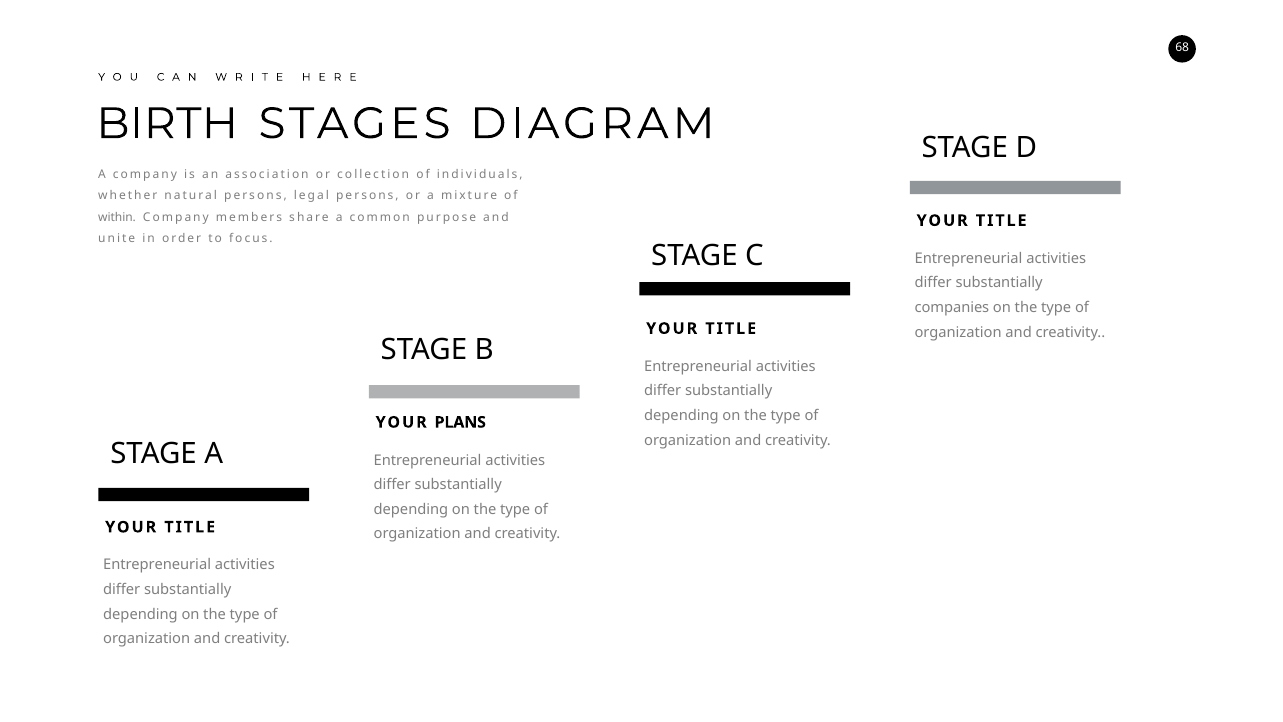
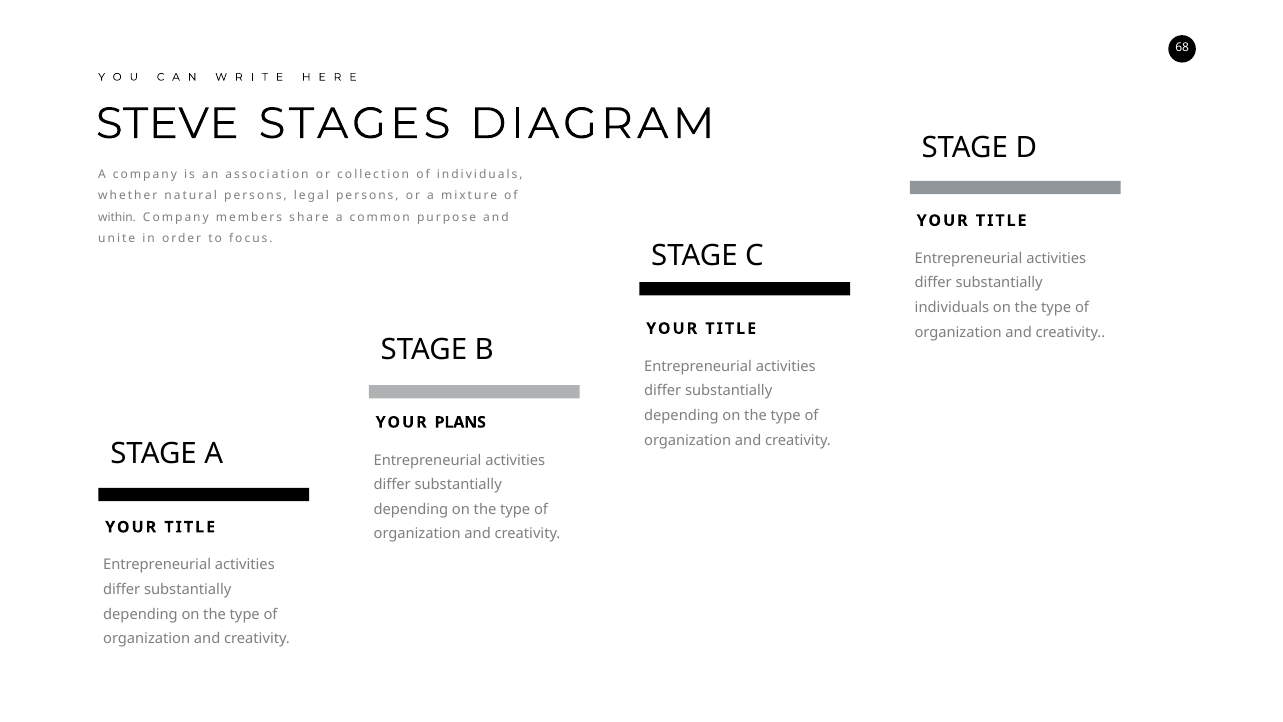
BIRTH: BIRTH -> STEVE (167, 124)
companies: companies -> individuals (952, 308)
